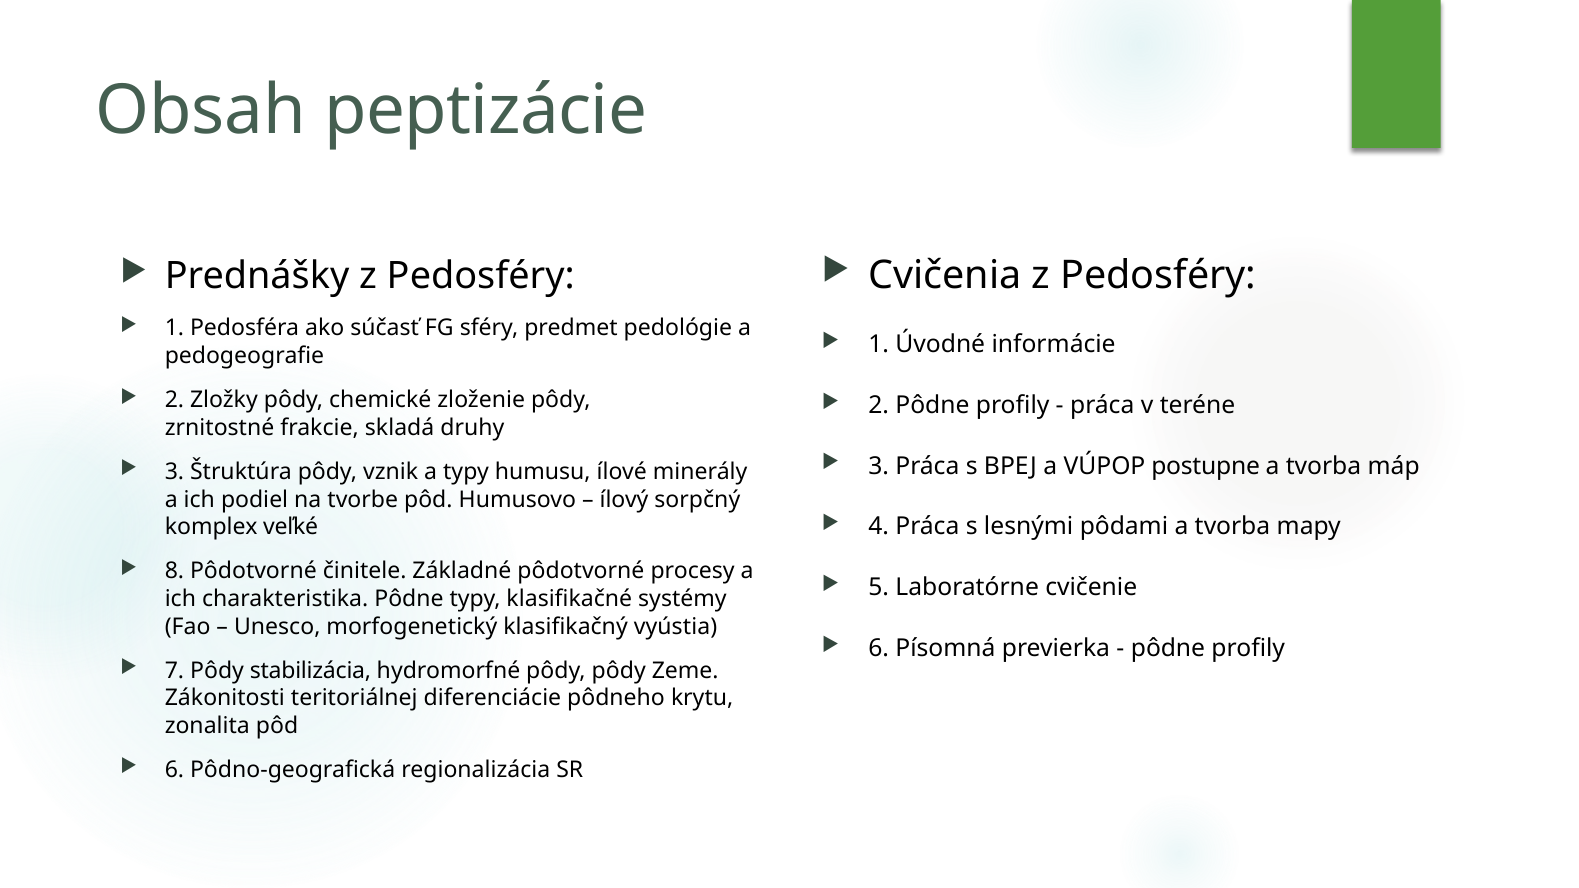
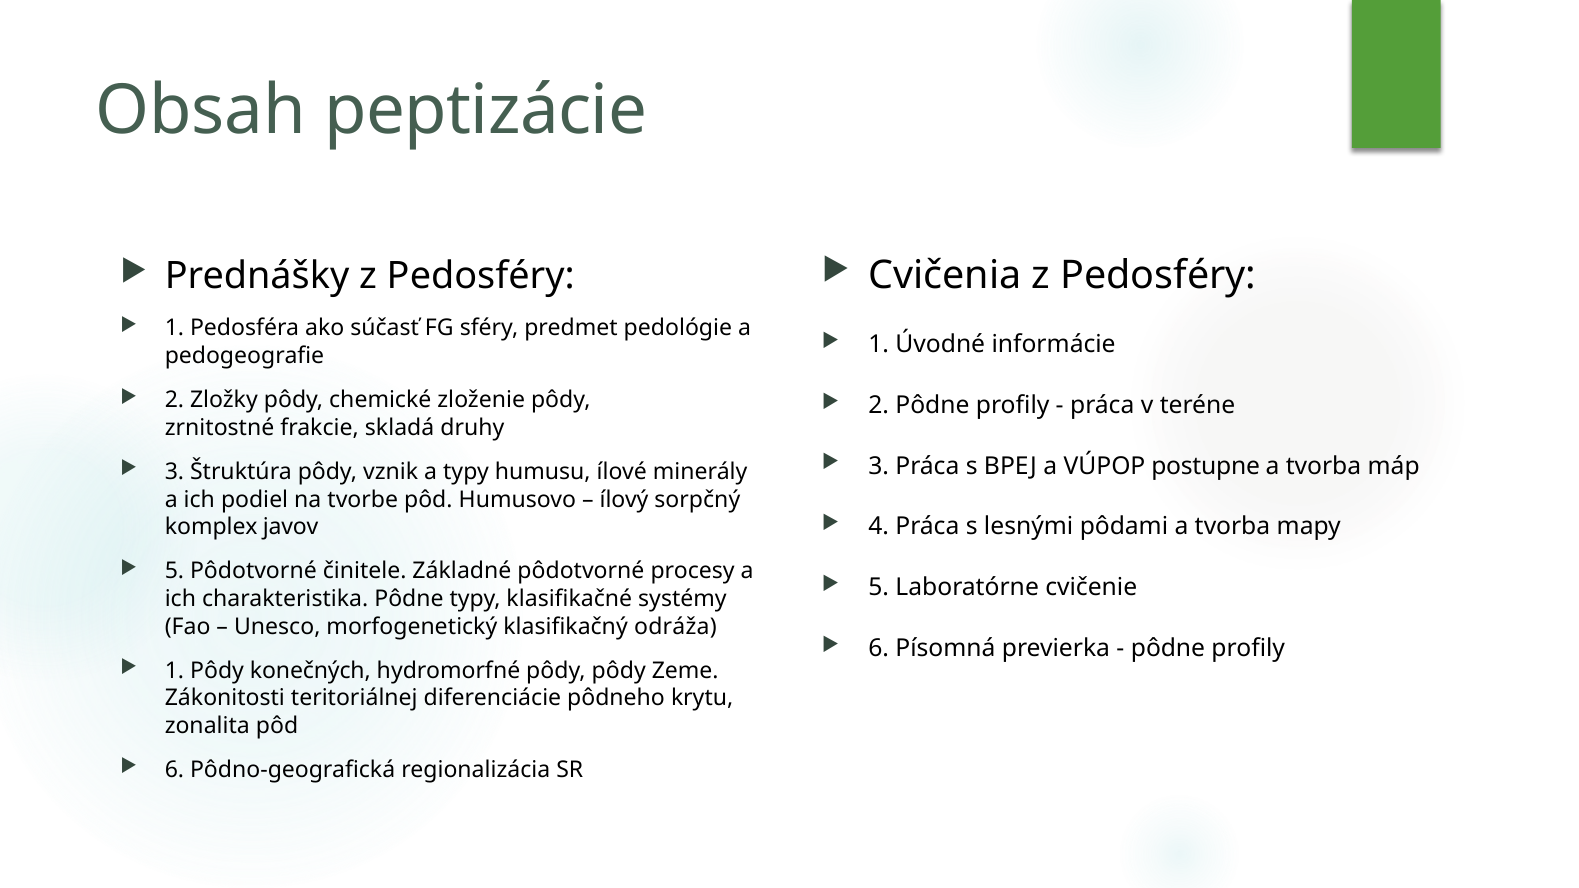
veľké: veľké -> javov (291, 527)
8: 8 -> 5 (174, 571)
vyústia: vyústia -> odráža (675, 627)
7: 7 -> 1 (174, 671)
stabilizácia: stabilizácia -> konečných (310, 671)
